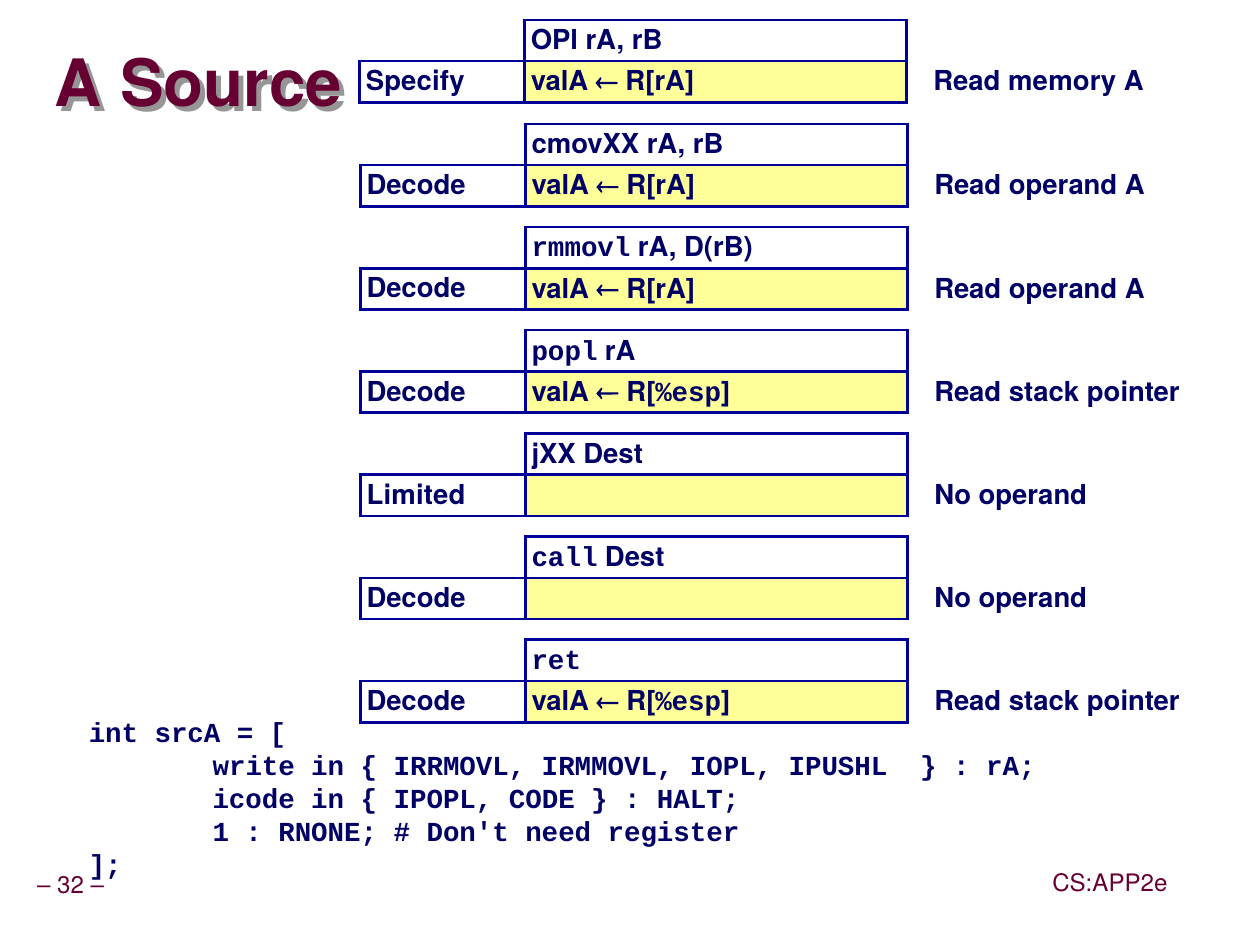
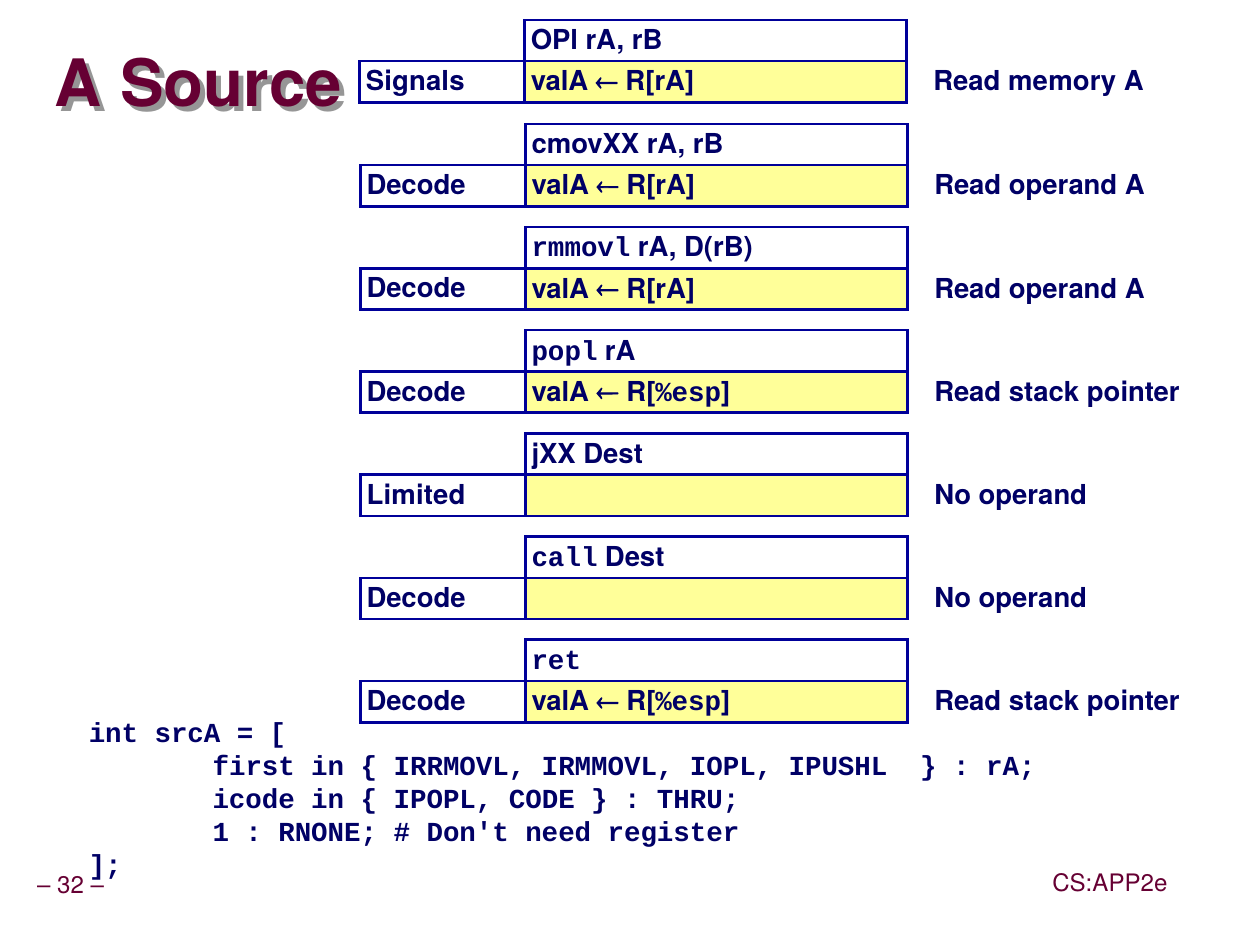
Specify: Specify -> Signals (415, 82)
write: write -> first (254, 766)
HALT: HALT -> THRU (698, 799)
